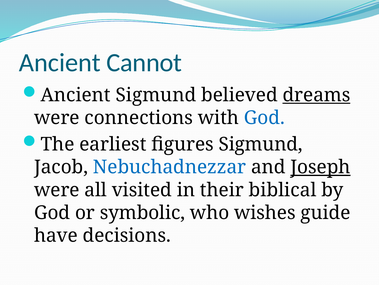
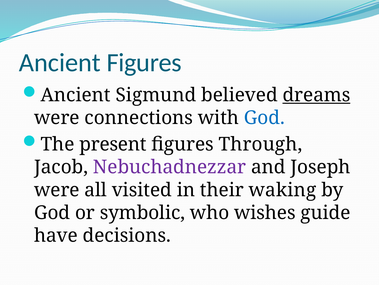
Ancient Cannot: Cannot -> Figures (144, 63)
earliest: earliest -> present (113, 144)
figures Sigmund: Sigmund -> Through (260, 144)
Nebuchadnezzar colour: blue -> purple (170, 167)
Joseph underline: present -> none (320, 167)
biblical: biblical -> waking (282, 190)
